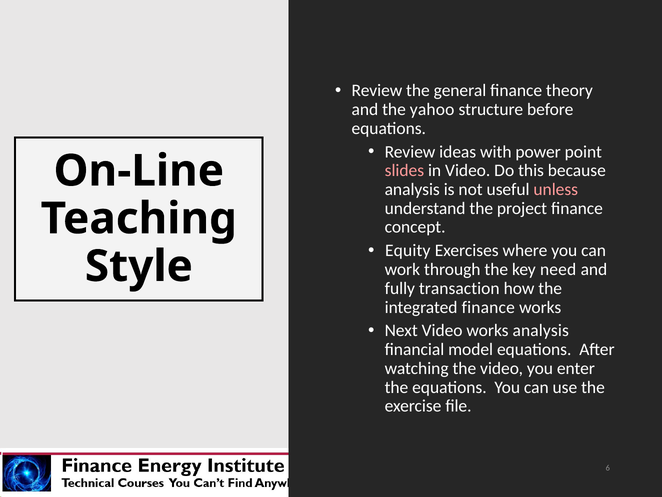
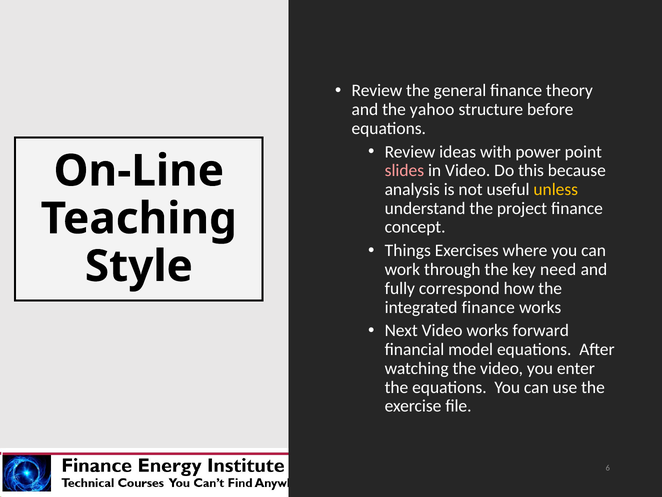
unless colour: pink -> yellow (556, 189)
Equity: Equity -> Things (408, 250)
transaction: transaction -> correspond (459, 288)
works analysis: analysis -> forward (541, 330)
